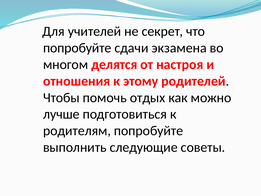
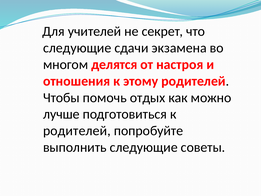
попробуйте: попробуйте -> следующие (77, 48)
родителям: родителям -> родителей (77, 131)
